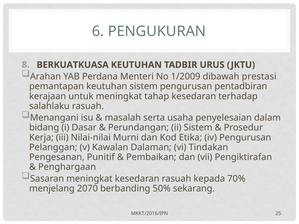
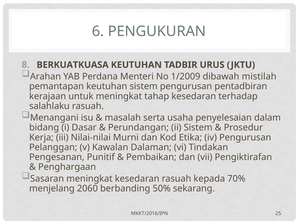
prestasi: prestasi -> mistilah (259, 77)
2070: 2070 -> 2060 (87, 189)
